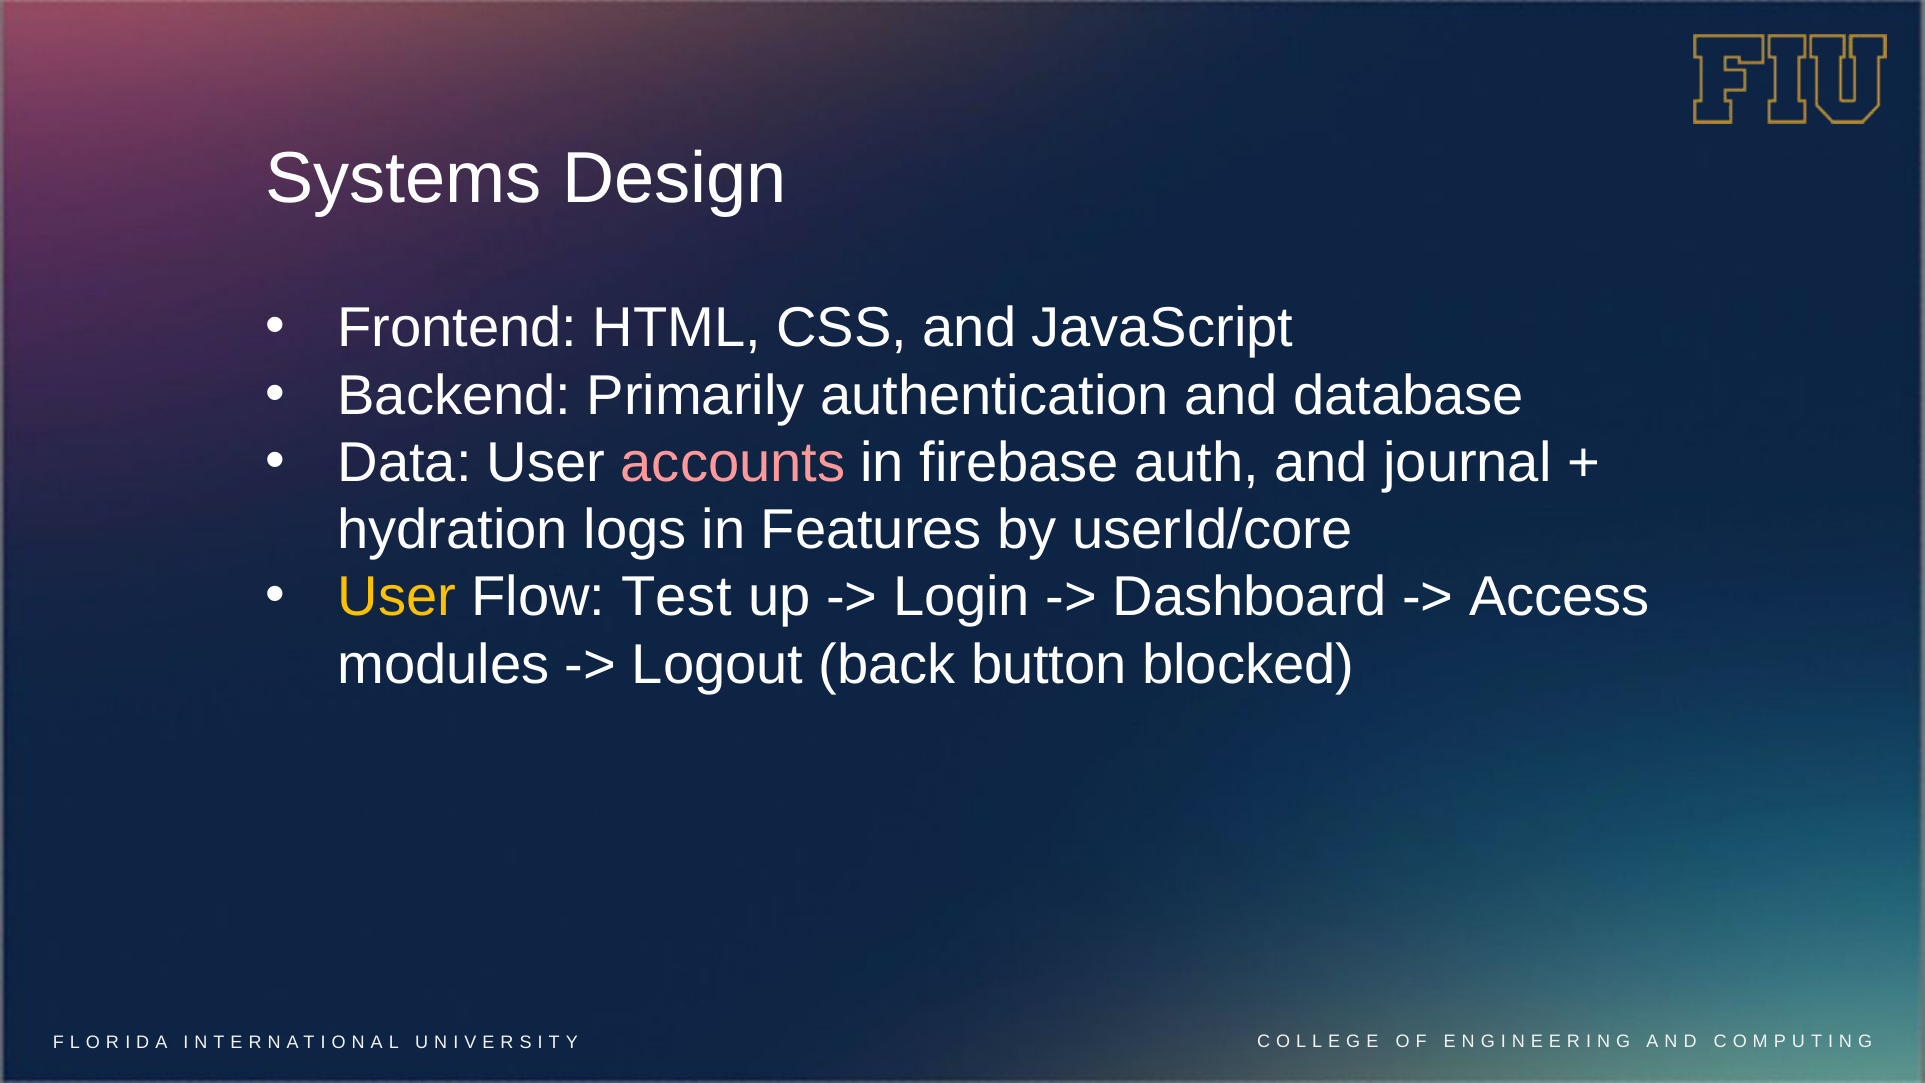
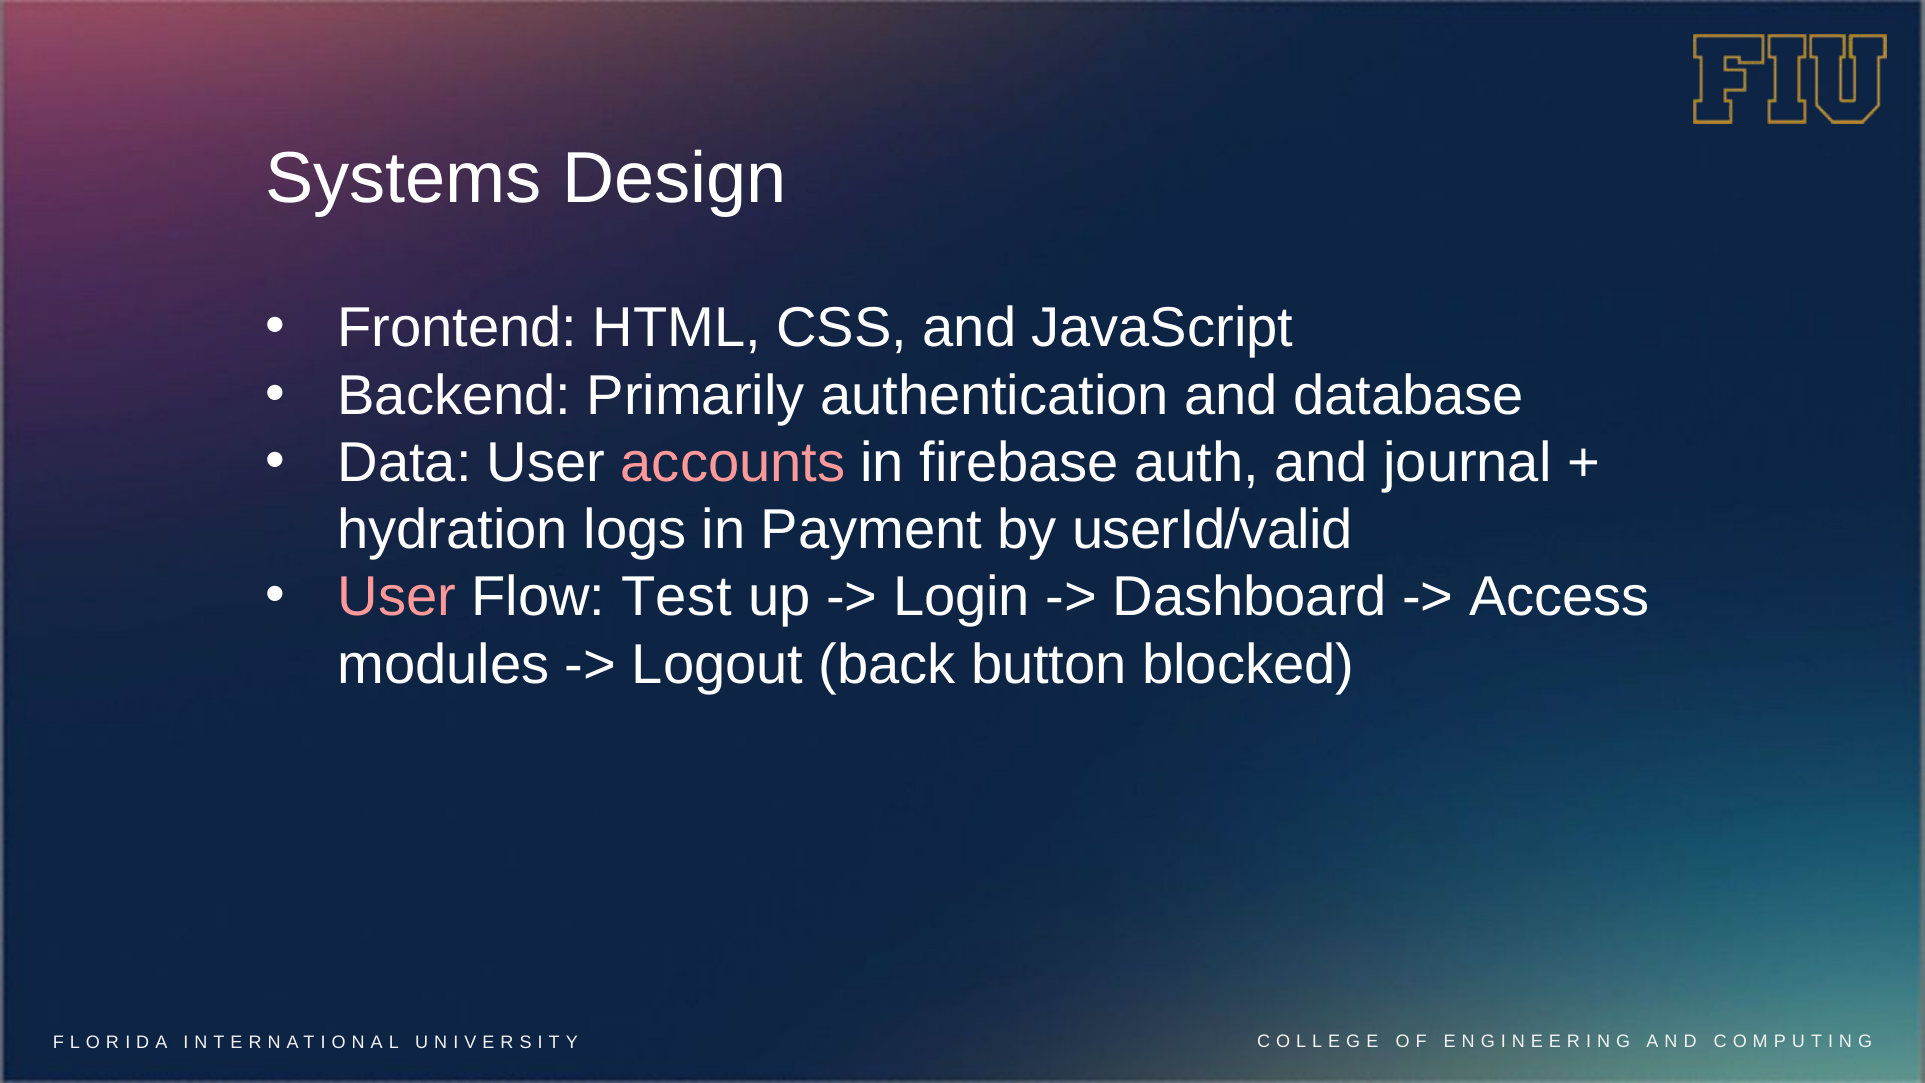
Features: Features -> Payment (871, 530)
userId/core: userId/core -> userId/valid (1213, 530)
User colour: yellow -> pink (397, 597)
